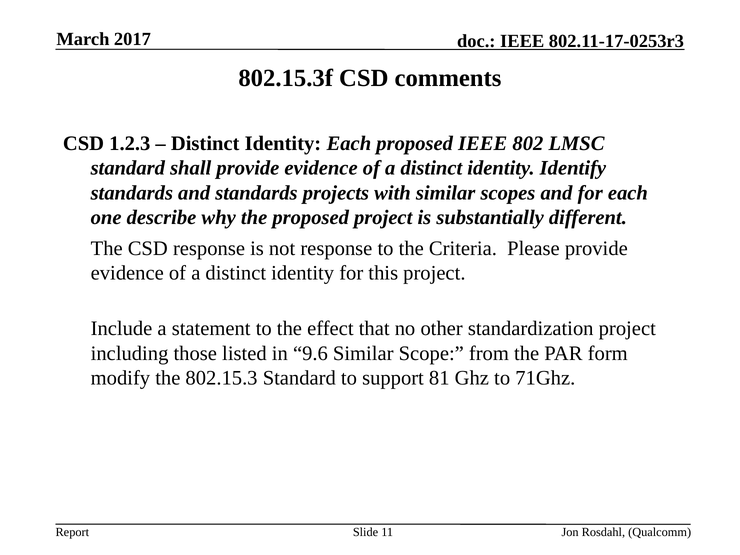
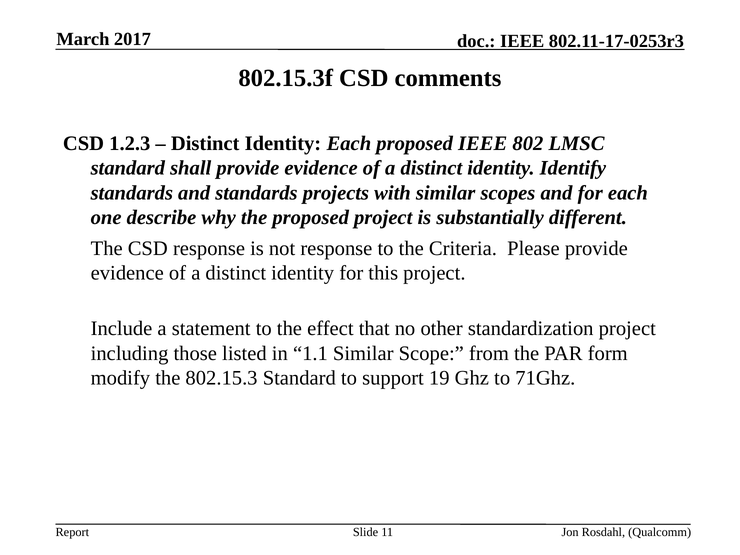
9.6: 9.6 -> 1.1 (310, 353)
81: 81 -> 19 (439, 378)
